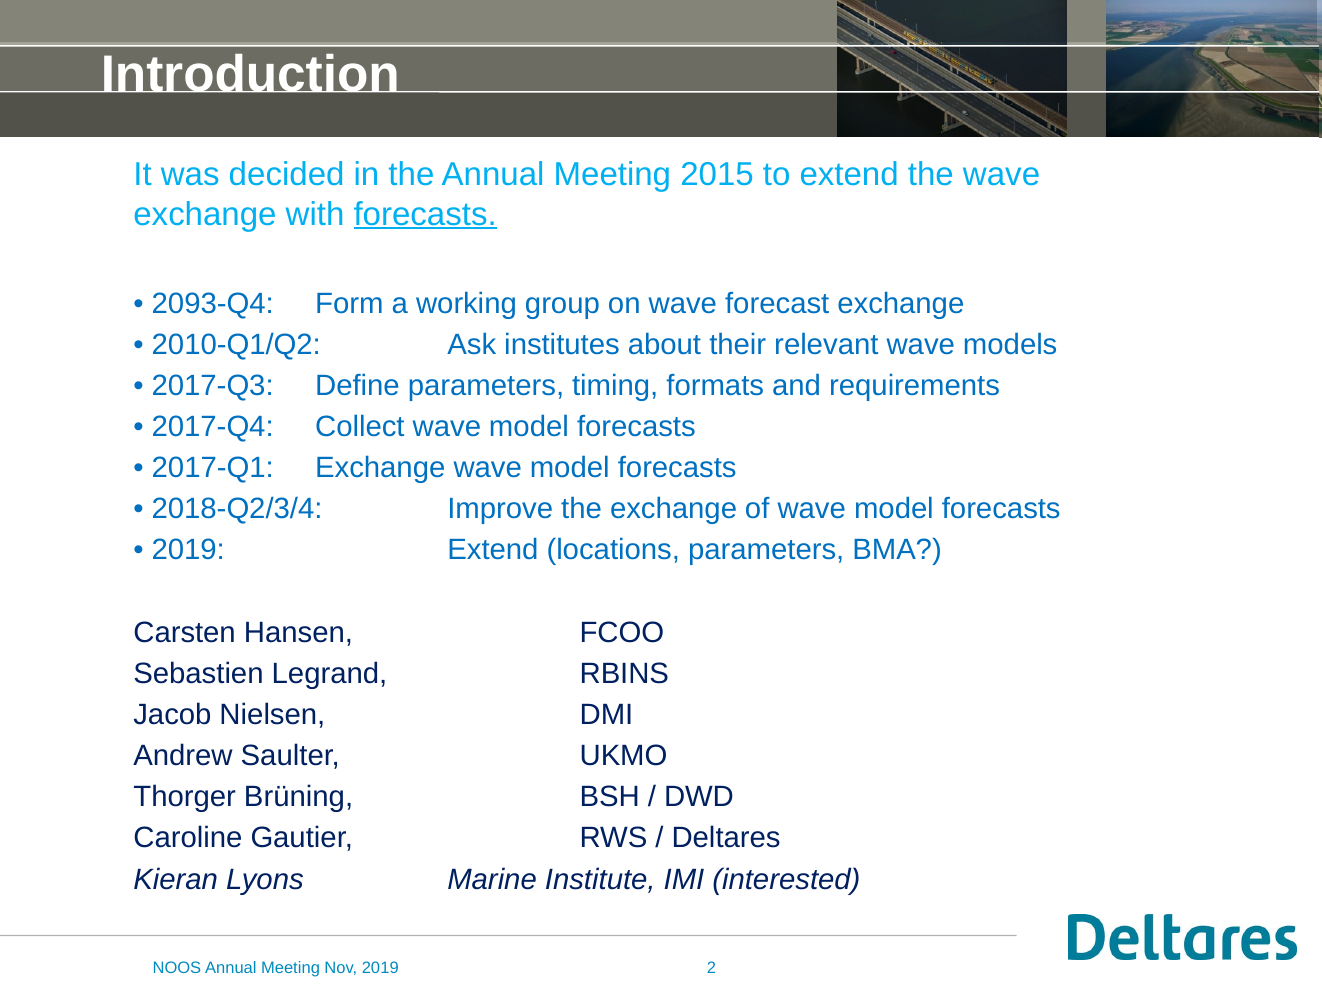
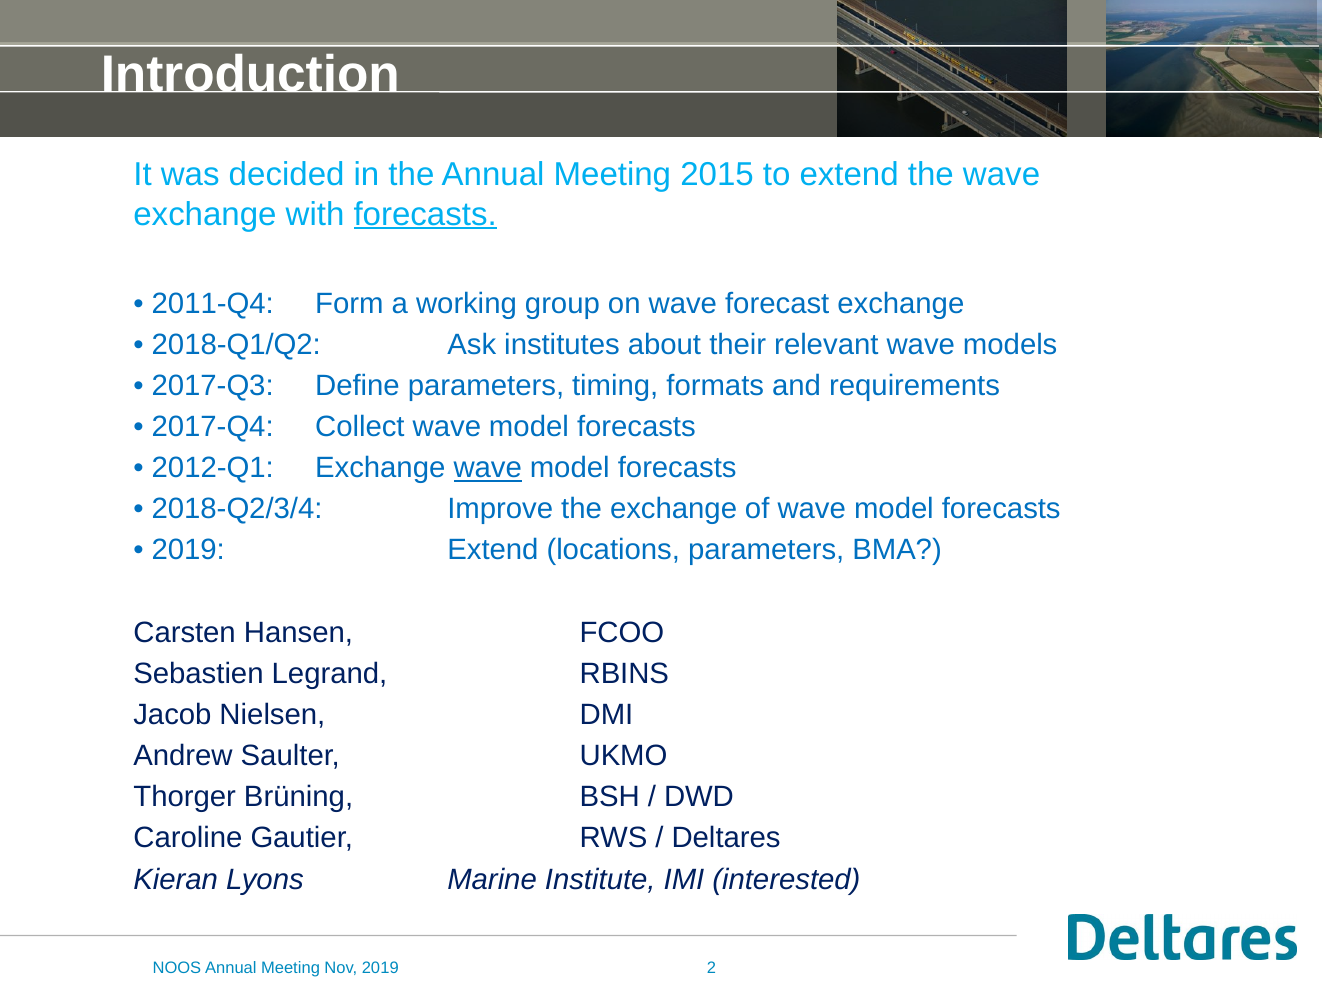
2093-Q4: 2093-Q4 -> 2011-Q4 (213, 303)
2010-Q1/Q2: 2010-Q1/Q2 -> 2018-Q1/Q2 (236, 344)
2017-Q1: 2017-Q1 -> 2012-Q1 (213, 468)
wave underline: none -> present (488, 468)
